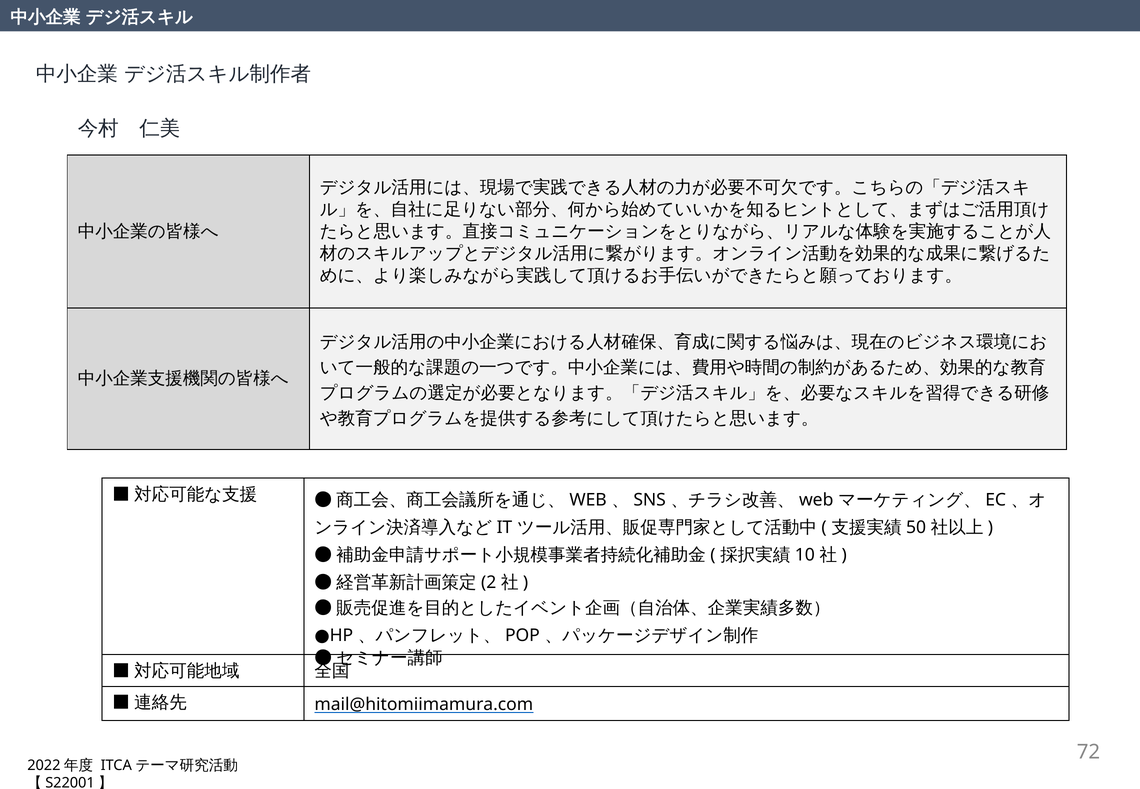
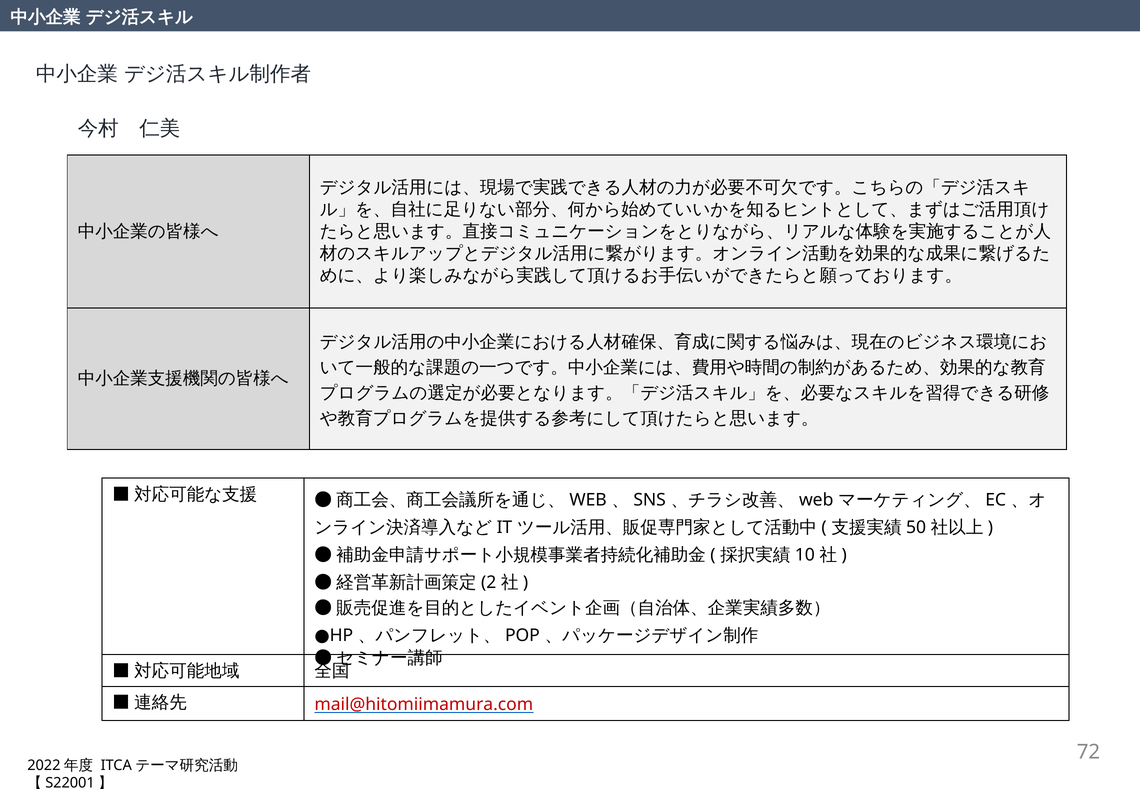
mail@hitomiimamura.com colour: black -> red (424, 705)
